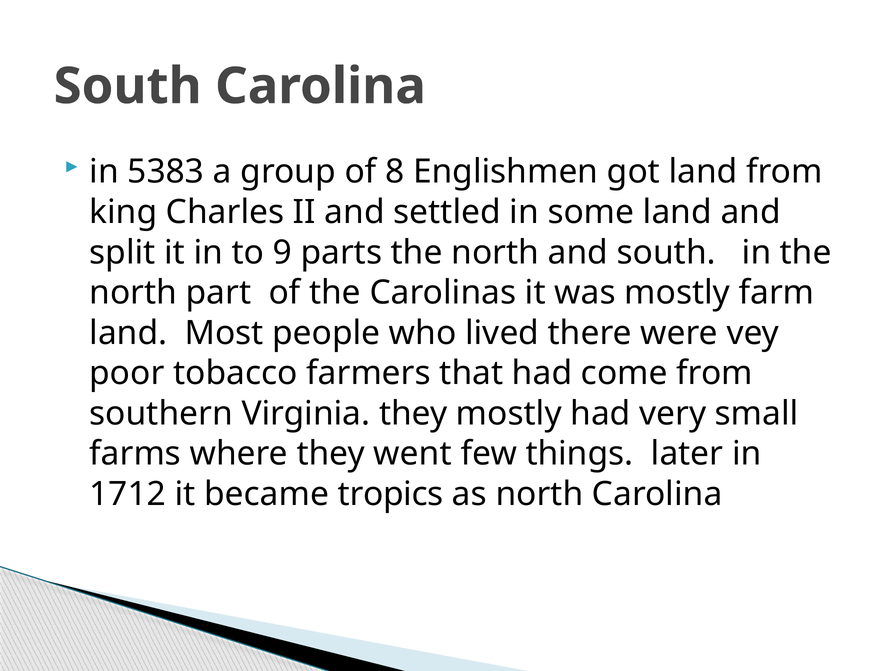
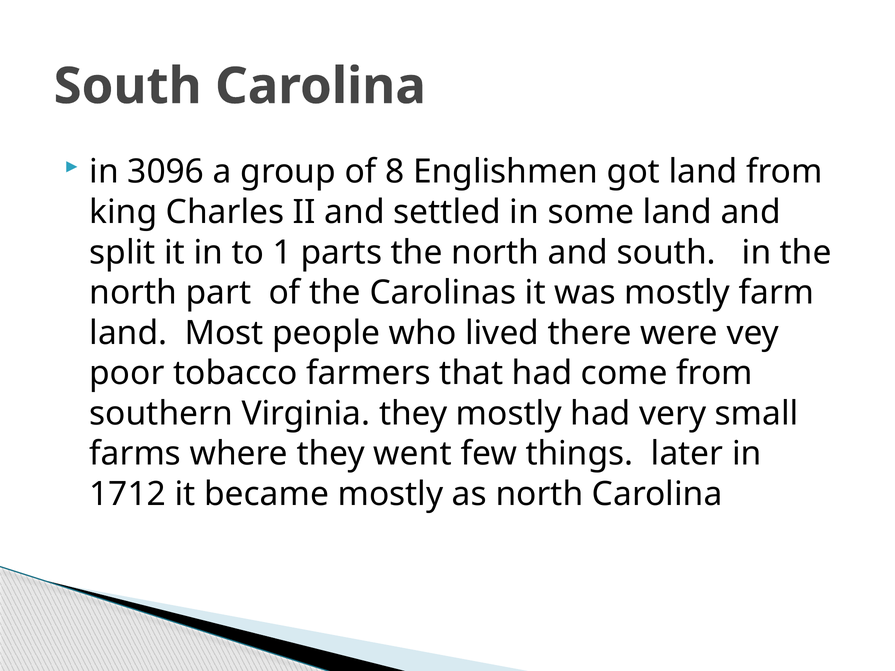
5383: 5383 -> 3096 (166, 172)
9: 9 -> 1 (282, 253)
became tropics: tropics -> mostly (390, 494)
